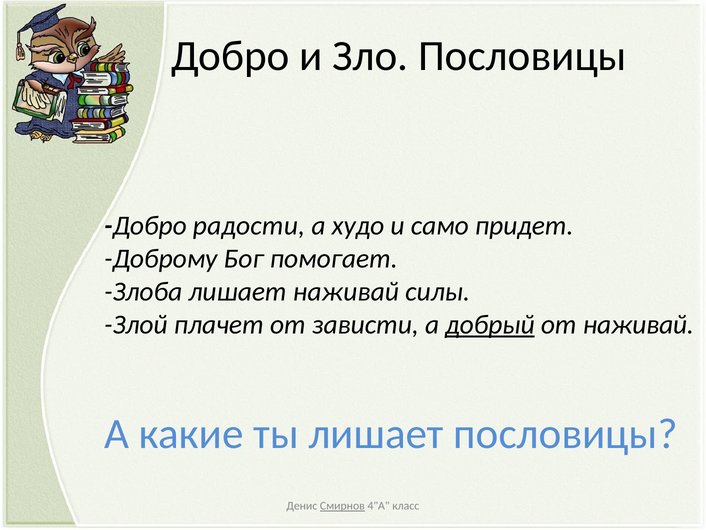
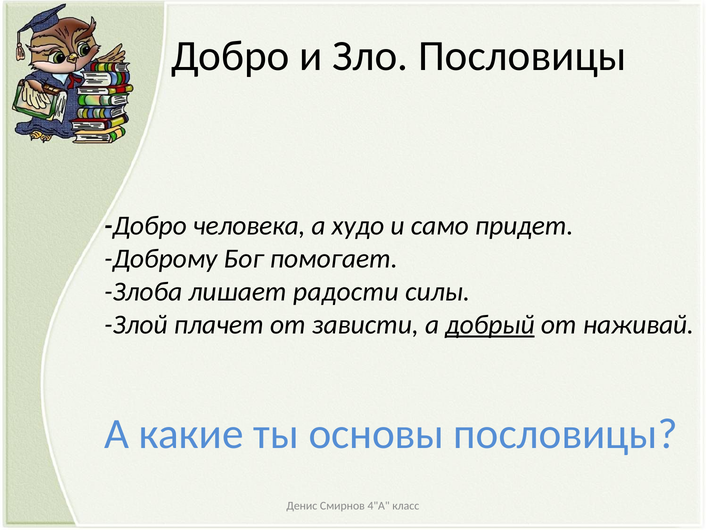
радости: радости -> человека (249, 225)
лишает наживай: наживай -> радости (346, 291)
ты лишает: лишает -> основы (376, 434)
Смирнов underline: present -> none (342, 506)
